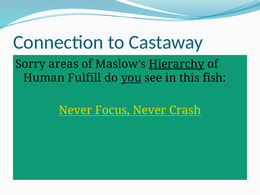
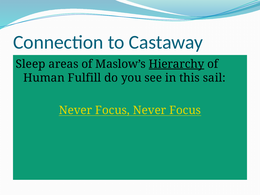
Sorry: Sorry -> Sleep (31, 64)
you underline: present -> none (131, 78)
fish: fish -> sail (214, 78)
Crash: Crash -> Focus (185, 110)
